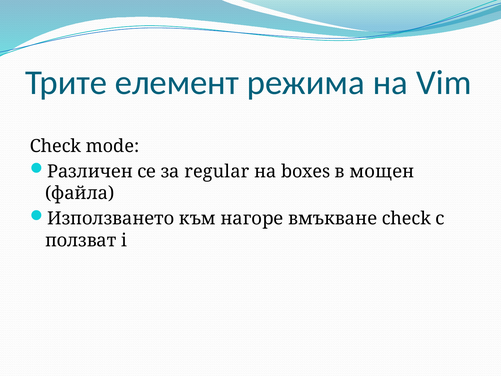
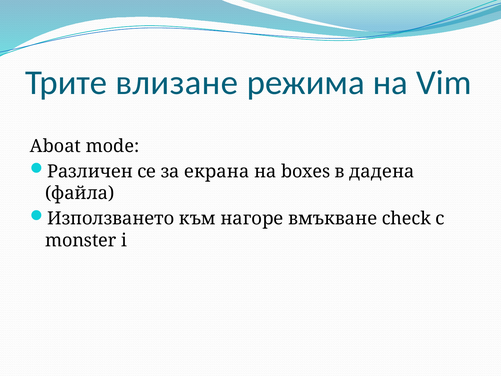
елемент: елемент -> влизане (177, 83)
Check: Check -> Aboat (55, 146)
regular: regular -> екрана (217, 171)
мощен: мощен -> дадена (382, 171)
ползват: ползват -> monster (81, 240)
